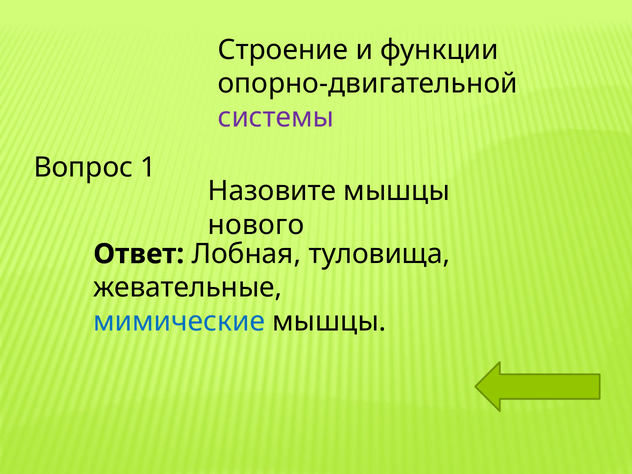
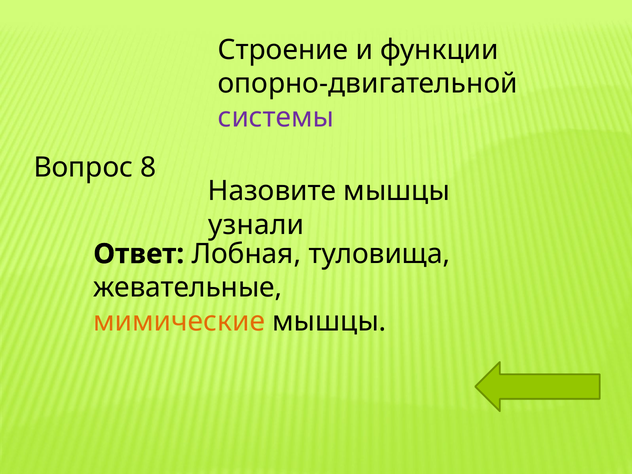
1: 1 -> 8 (148, 168)
нового: нового -> узнали (256, 225)
мимические colour: blue -> orange (179, 321)
